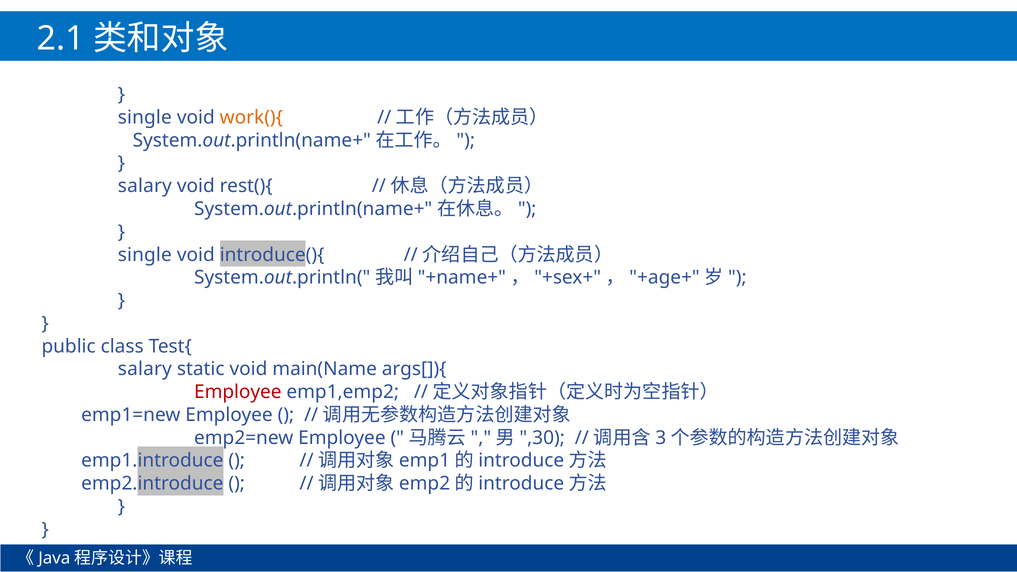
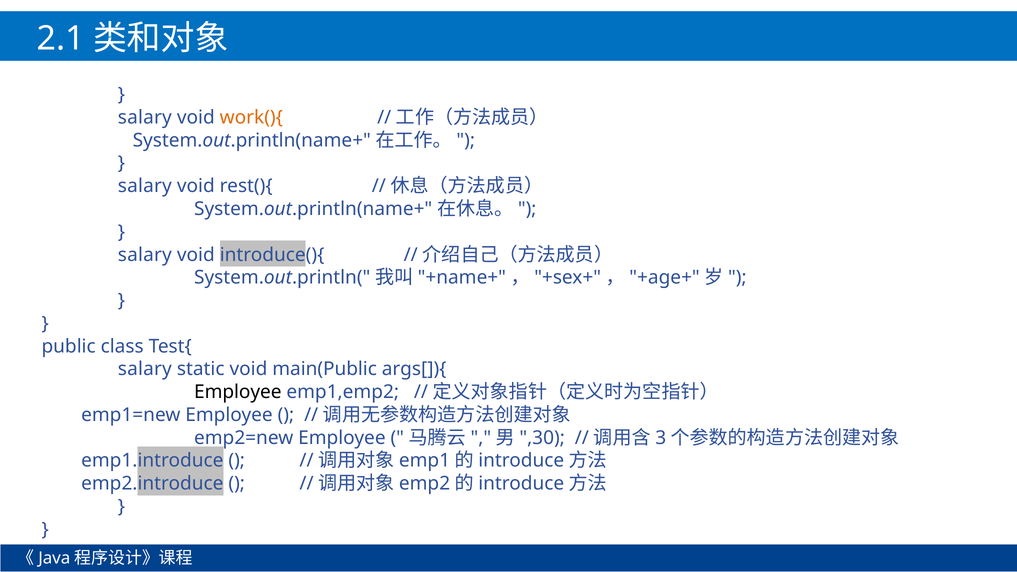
single: single -> salary (145, 117)
single: single -> salary (145, 255)
main(Name: main(Name -> main(Public (325, 369)
Employee colour: red -> black (238, 392)
